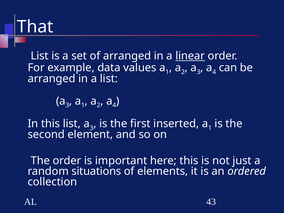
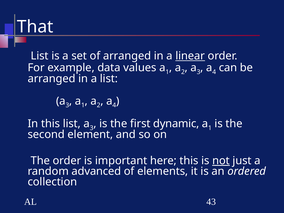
inserted: inserted -> dynamic (176, 124)
not underline: none -> present (221, 161)
situations: situations -> advanced (96, 171)
